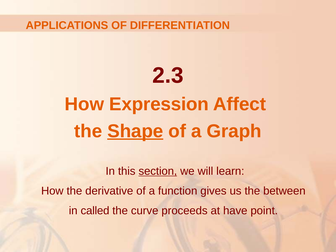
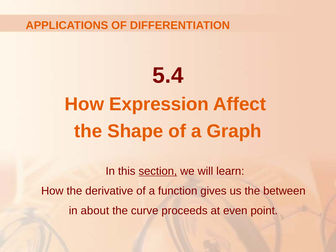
2.3: 2.3 -> 5.4 (168, 75)
Shape underline: present -> none (135, 131)
called: called -> about (95, 211)
have: have -> even (235, 211)
